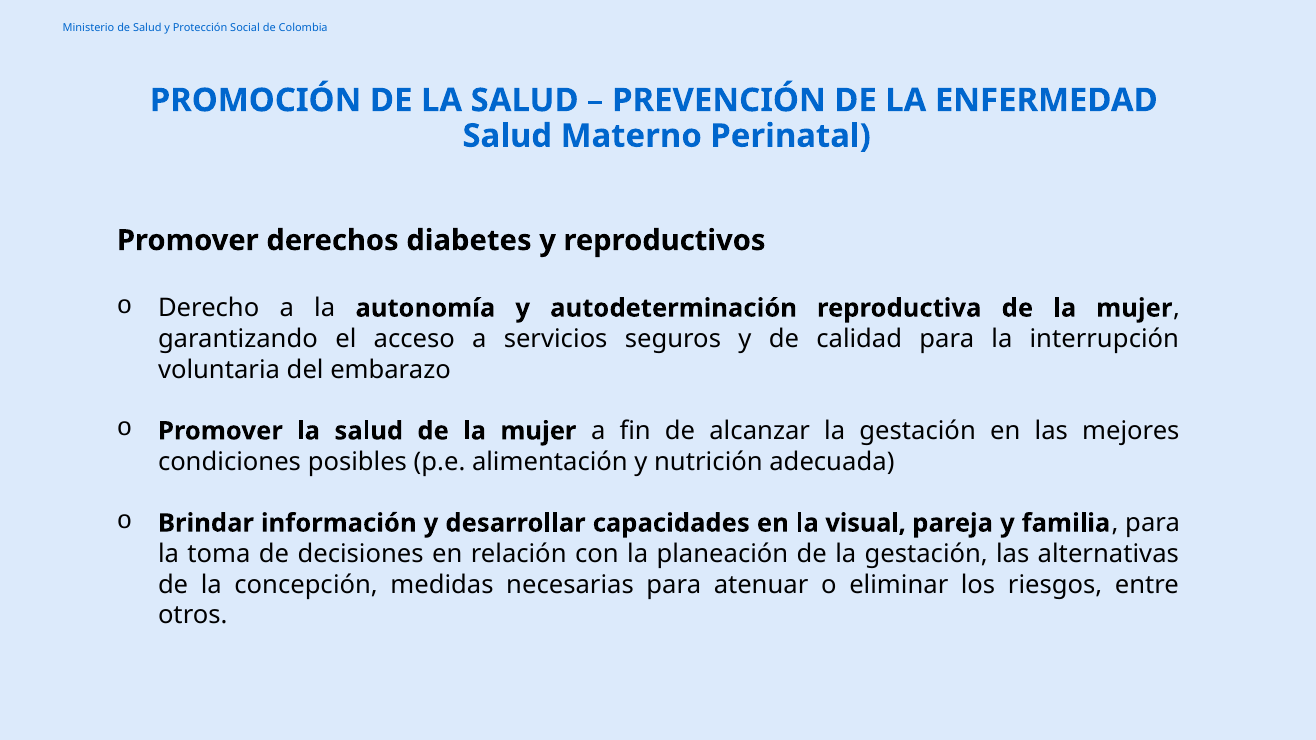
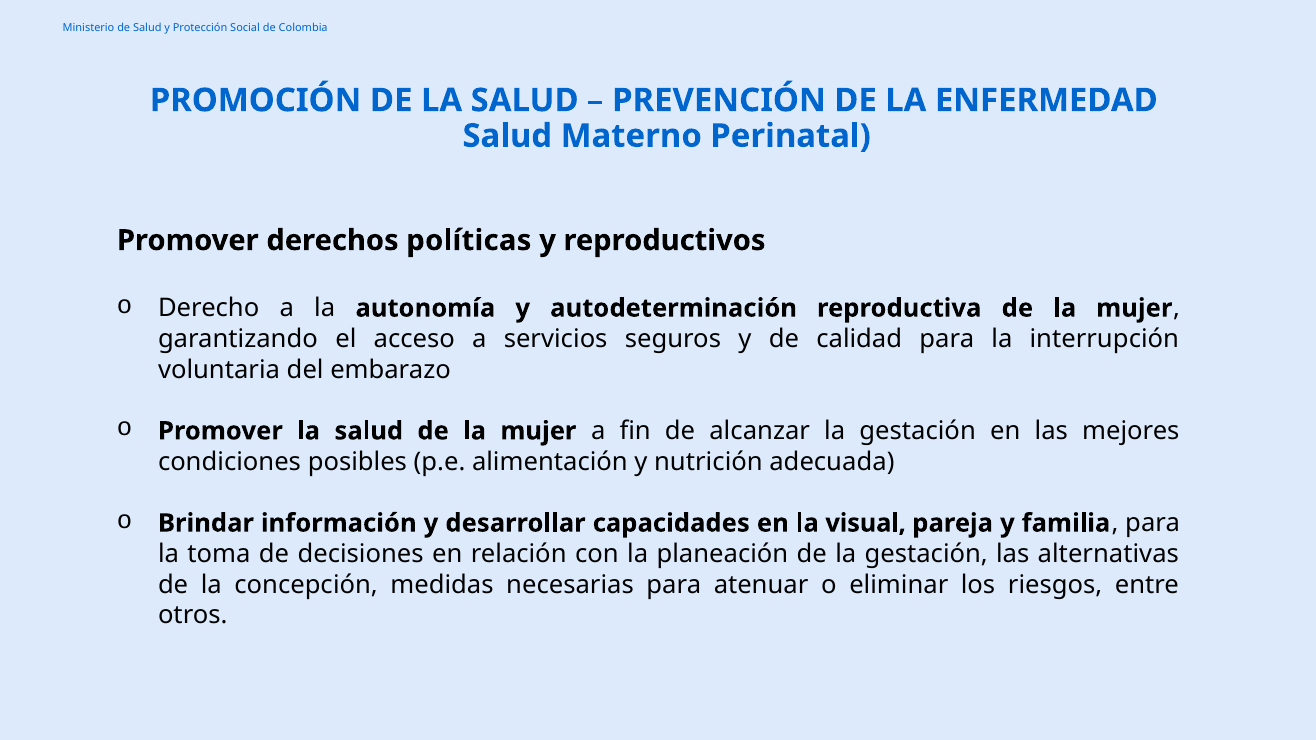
diabetes: diabetes -> políticas (469, 241)
